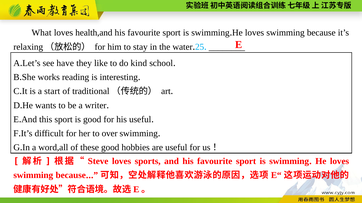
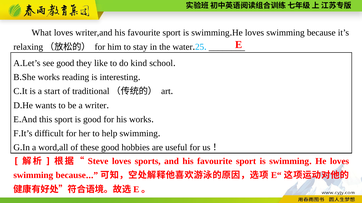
health,and: health,and -> writer,and (94, 33)
see have: have -> good (65, 63)
his useful: useful -> works (140, 120)
over: over -> help (110, 134)
